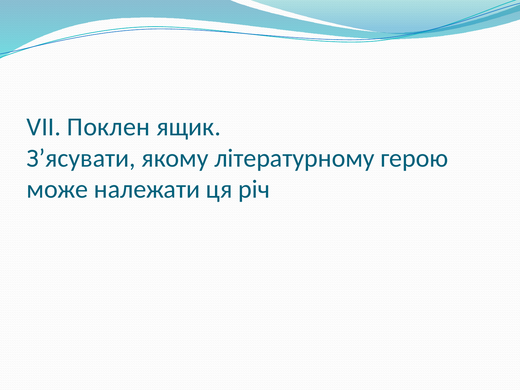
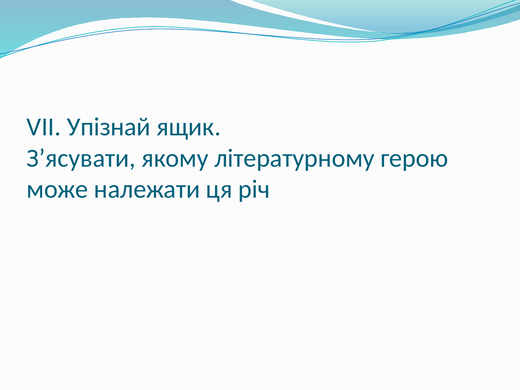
Поклен: Поклен -> Упізнай (109, 127)
